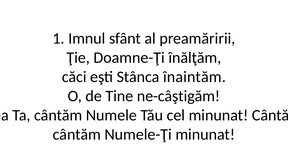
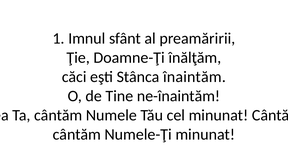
ne-câştigăm: ne-câştigăm -> ne-înaintăm (179, 96)
